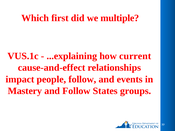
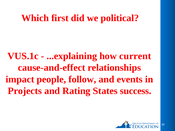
multiple: multiple -> political (120, 18)
Mastery: Mastery -> Projects (25, 91)
and Follow: Follow -> Rating (76, 91)
groups: groups -> success (136, 91)
